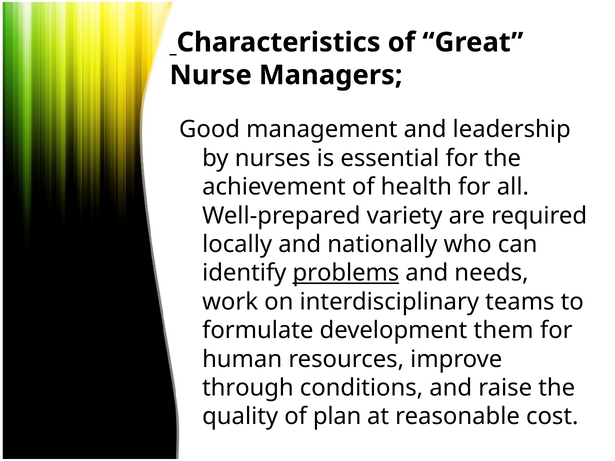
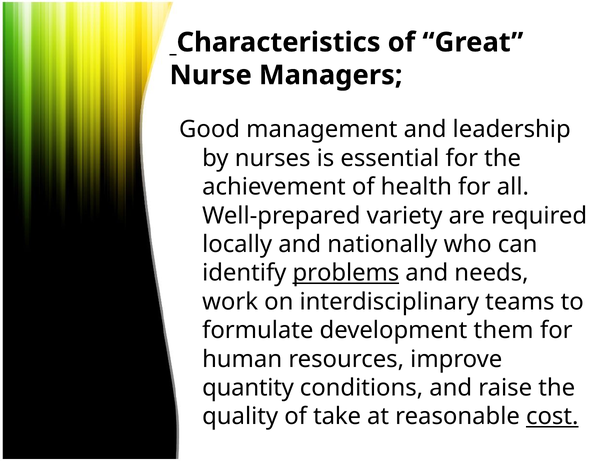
through: through -> quantity (248, 388)
plan: plan -> take (337, 417)
cost underline: none -> present (552, 417)
